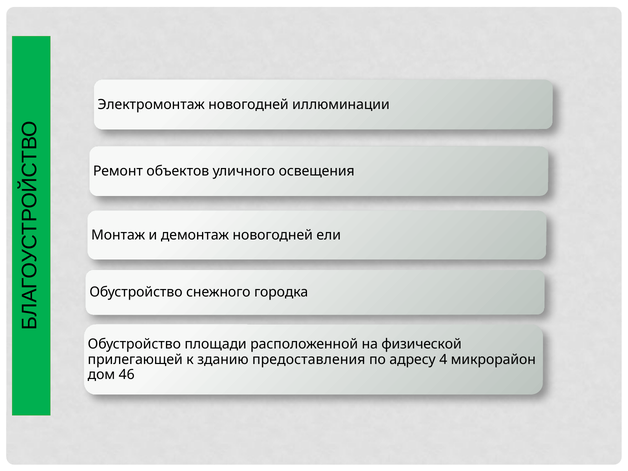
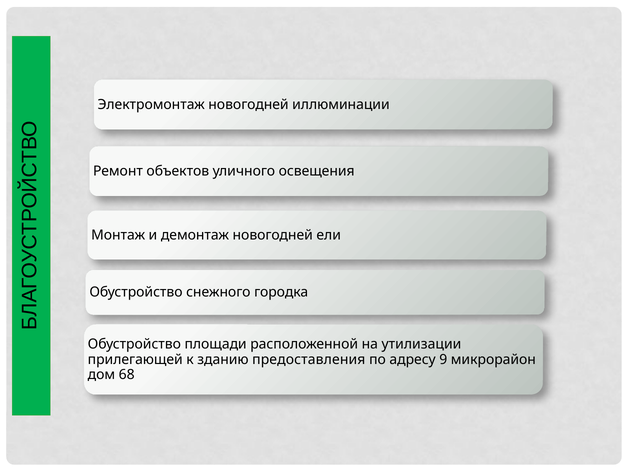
физической: физической -> утилизации (421, 344)
4: 4 -> 9 (443, 359)
46: 46 -> 68 (127, 374)
